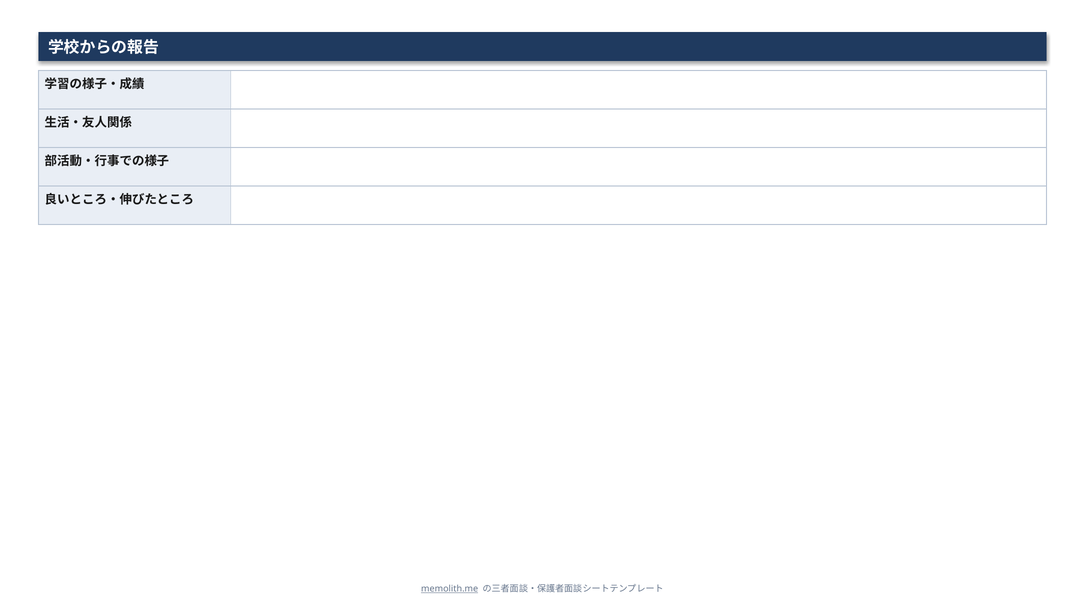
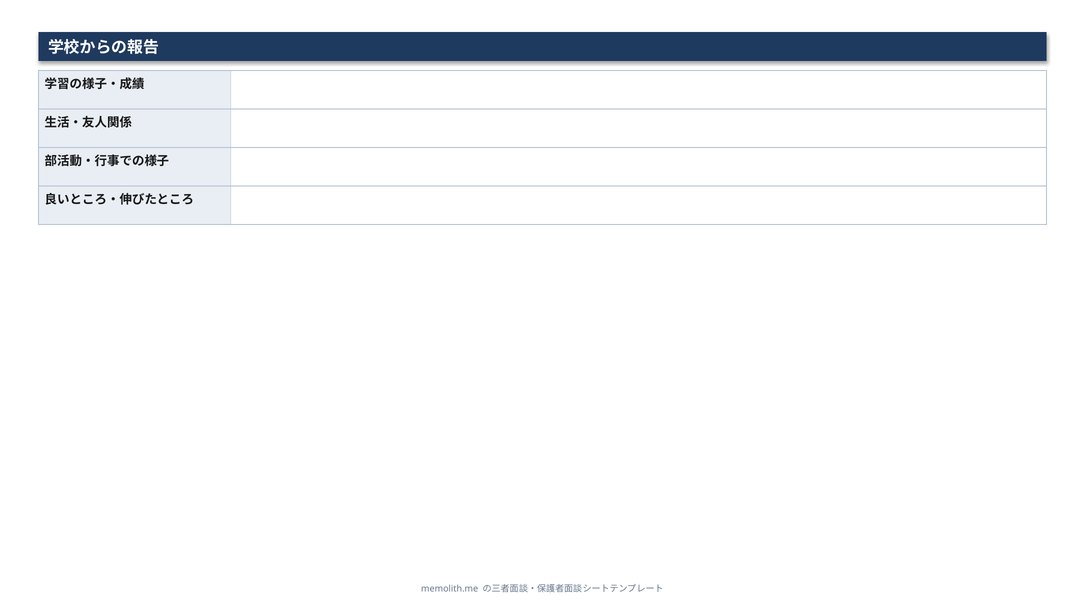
memolith.me underline: present -> none (450, 588)
